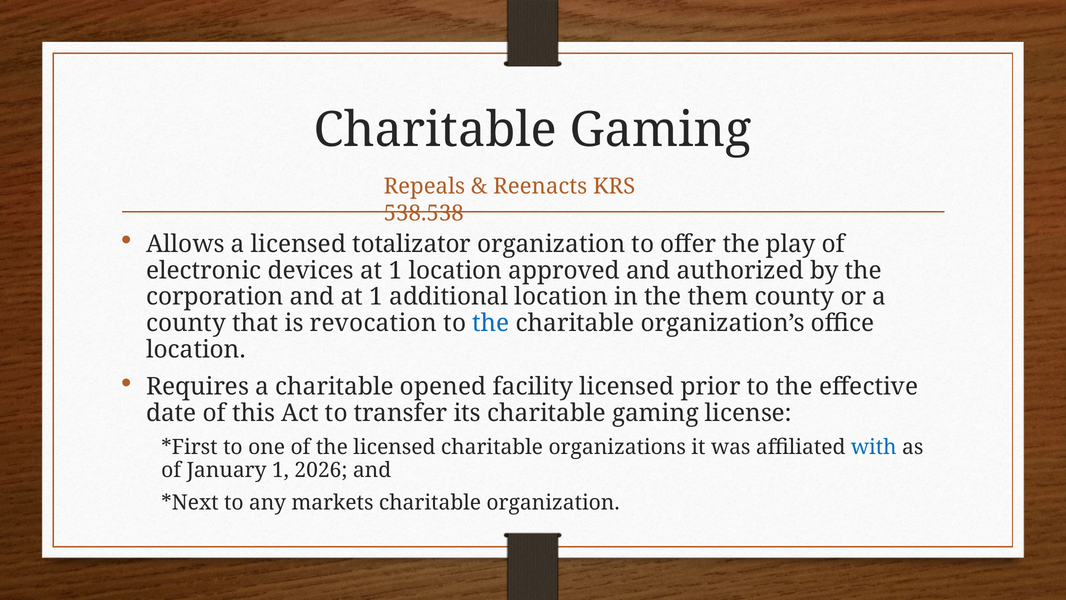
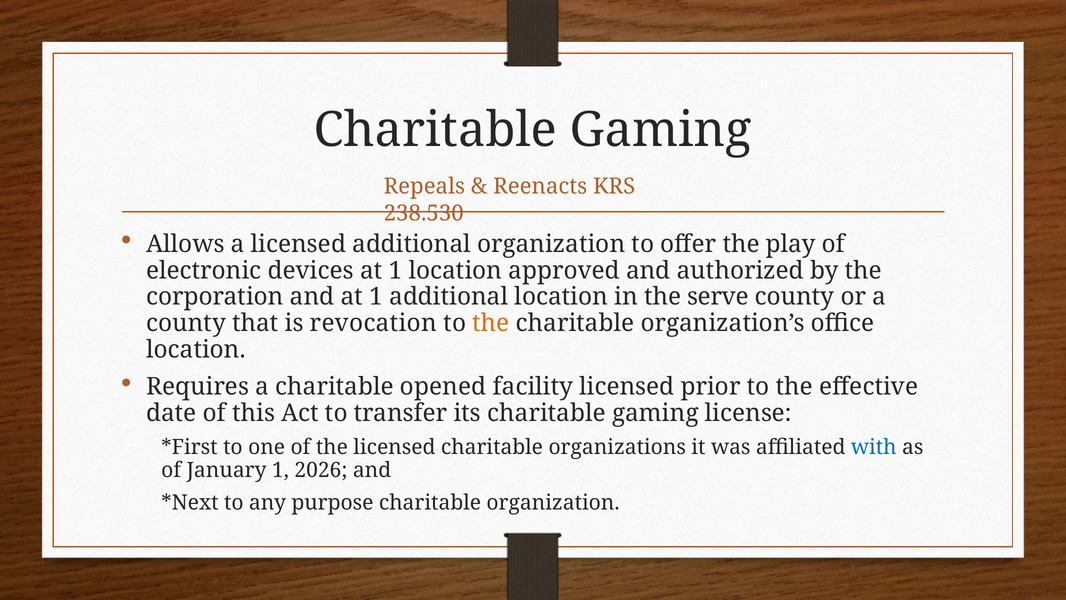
538.538: 538.538 -> 238.530 (424, 213)
licensed totalizator: totalizator -> additional (412, 244)
them: them -> serve (718, 297)
the colour: blue -> orange (491, 323)
markets: markets -> purpose (332, 503)
